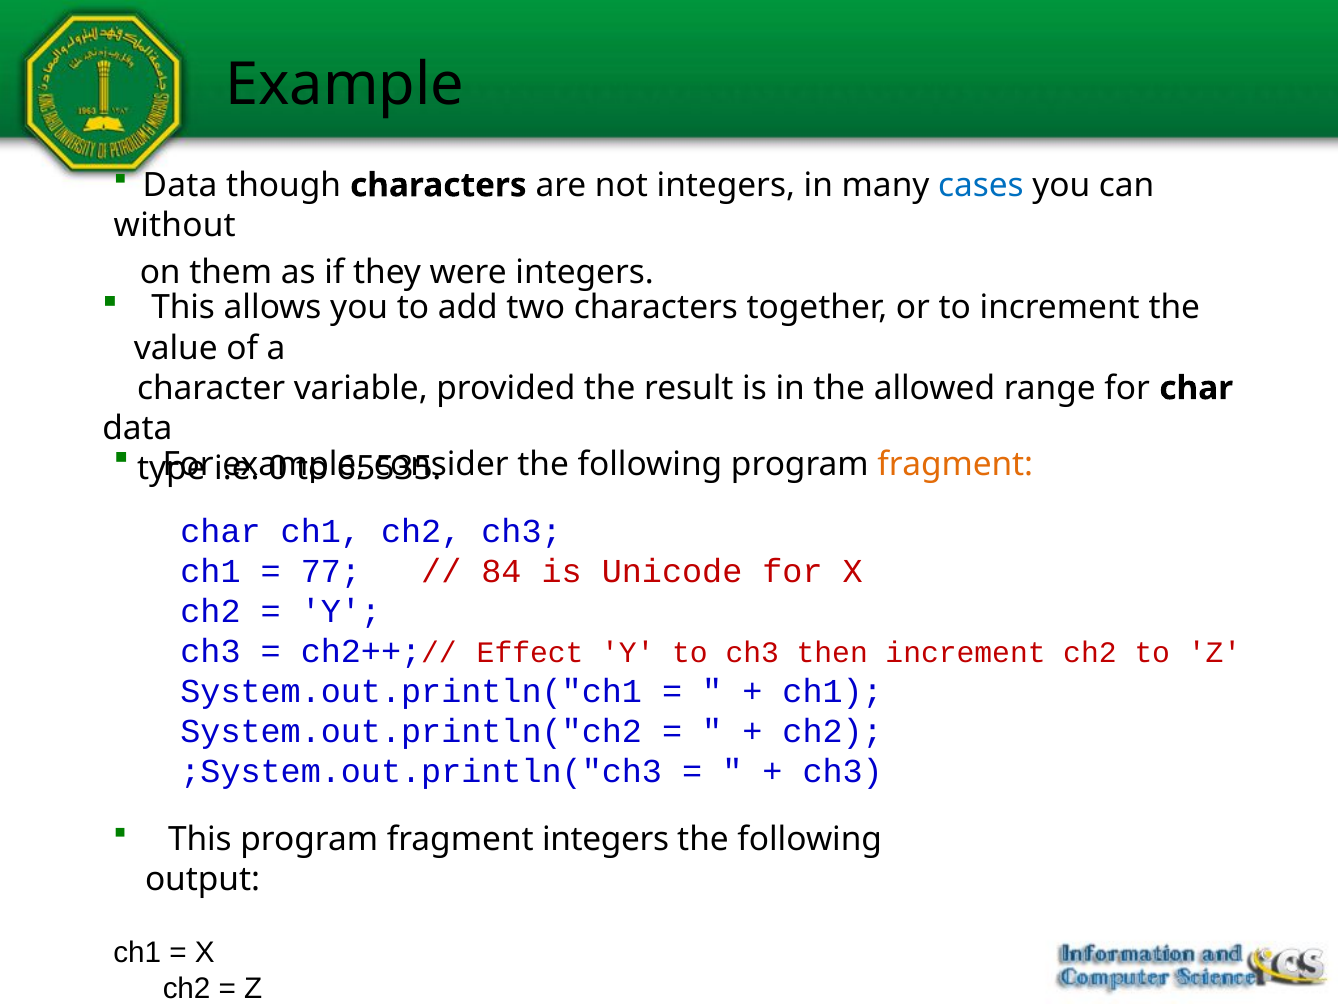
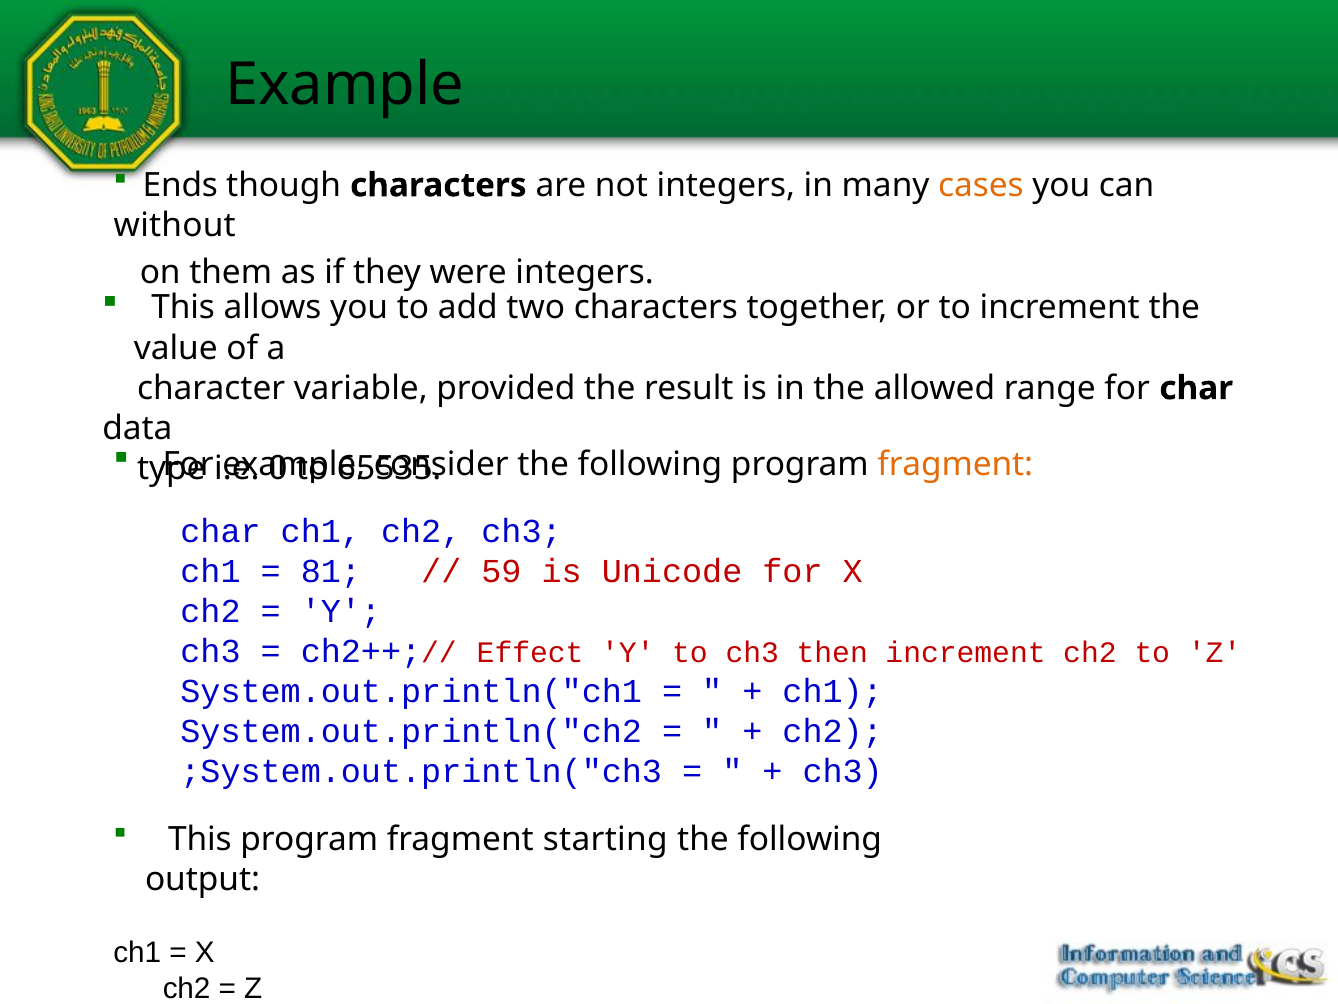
Data: Data -> Ends (180, 185)
cases colour: blue -> orange (981, 185)
77: 77 -> 81 (331, 571)
84: 84 -> 59 (501, 571)
fragment integers: integers -> starting (605, 839)
